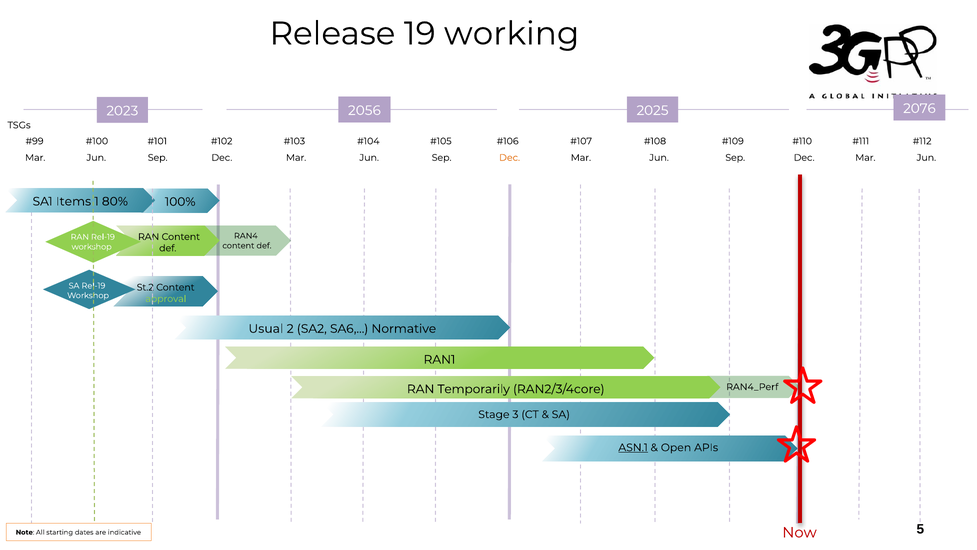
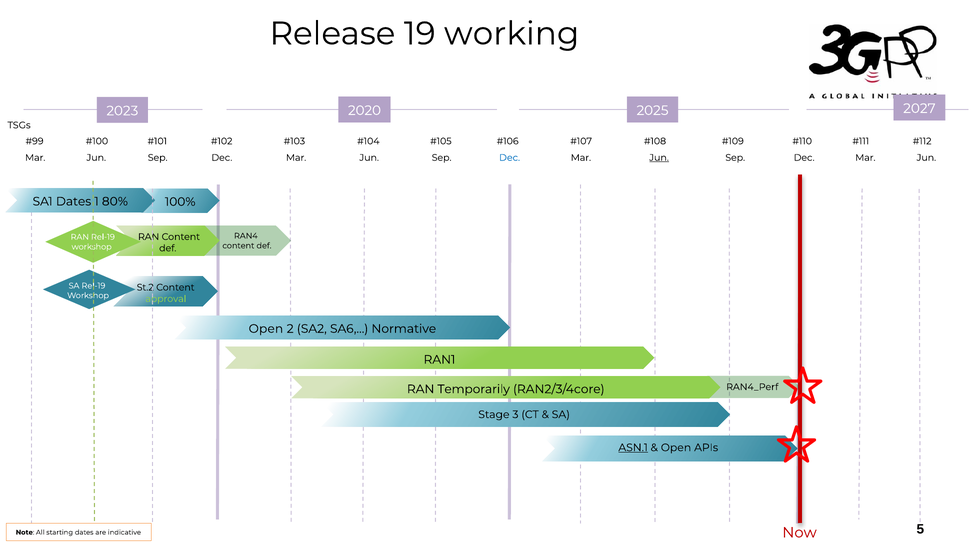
2076: 2076 -> 2027 (919, 108)
2056: 2056 -> 2020 (365, 110)
Dec colour: orange -> blue (510, 158)
Jun underline: none -> present (659, 158)
SA1 Items: Items -> Dates (74, 201)
Usual: Usual -> Open (266, 328)
